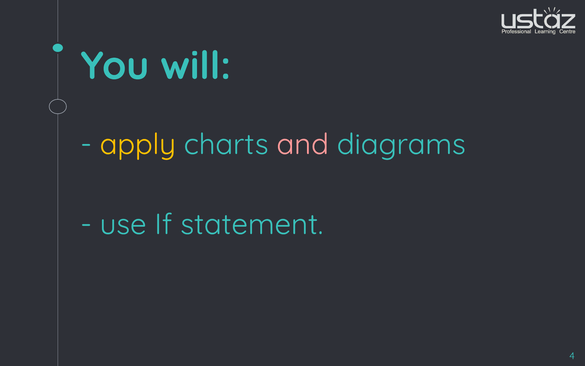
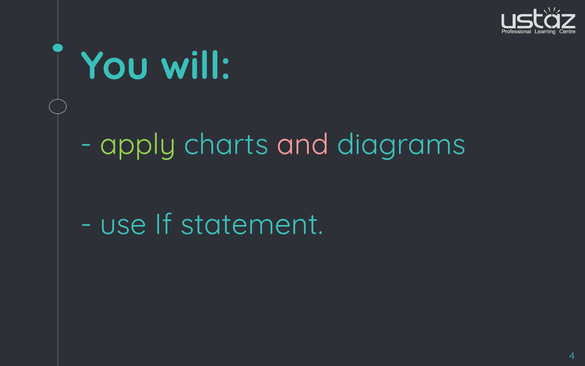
apply colour: yellow -> light green (138, 144)
